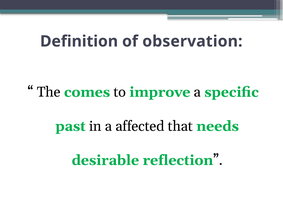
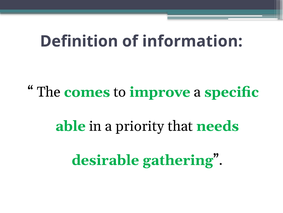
observation: observation -> information (192, 41)
past: past -> able (71, 126)
affected: affected -> priority (140, 126)
reflection: reflection -> gathering (178, 160)
